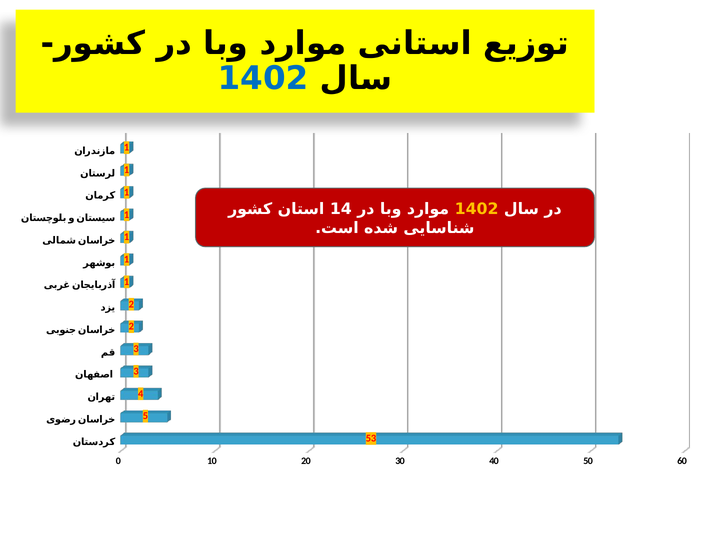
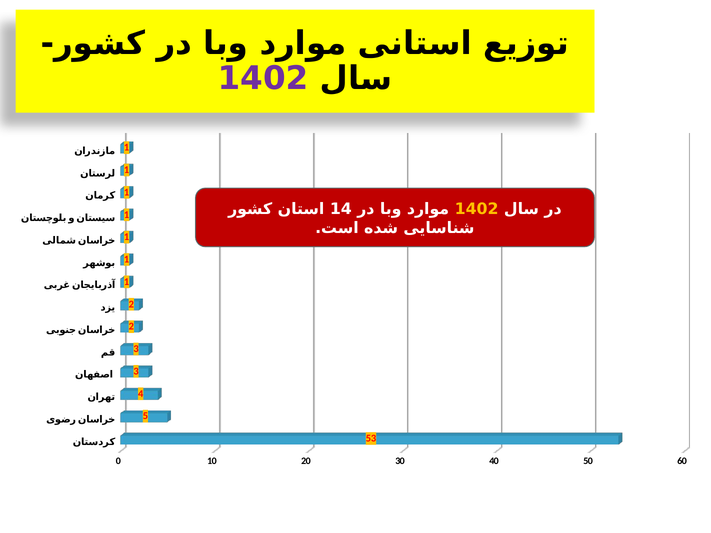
1402 colour: blue -> purple (263, 79)
